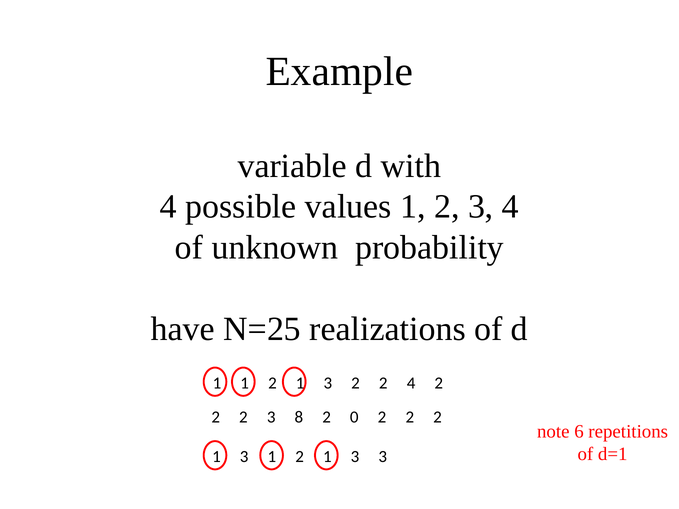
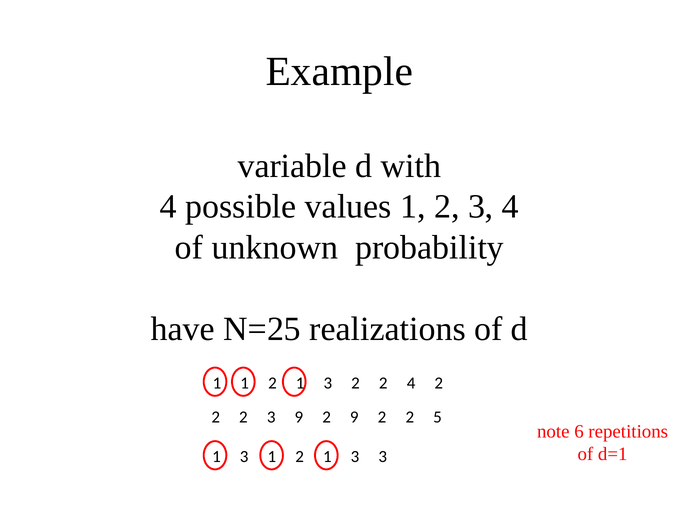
3 8: 8 -> 9 (299, 417)
2 0: 0 -> 9 (354, 417)
2: 2 -> 5 (437, 417)
